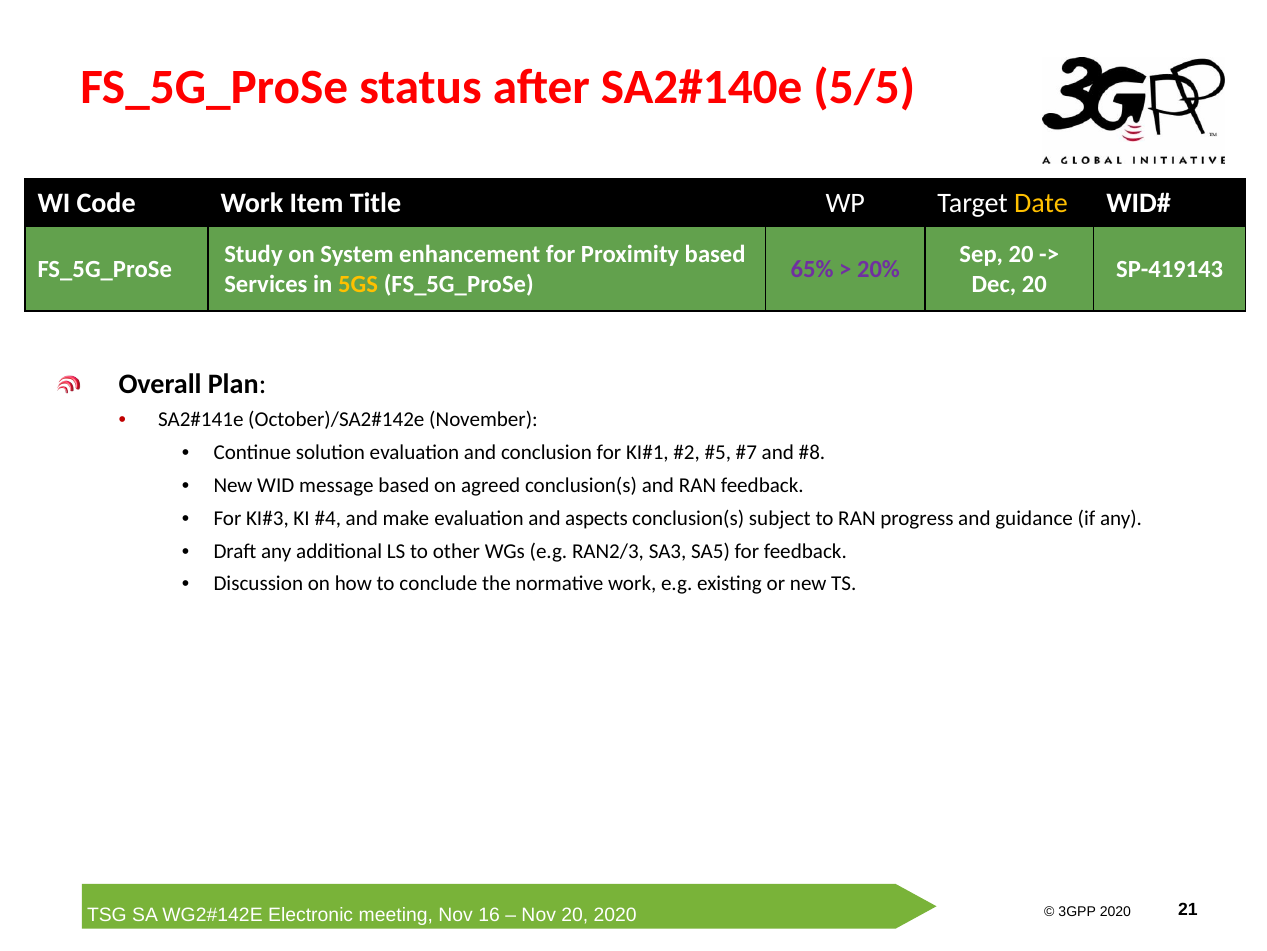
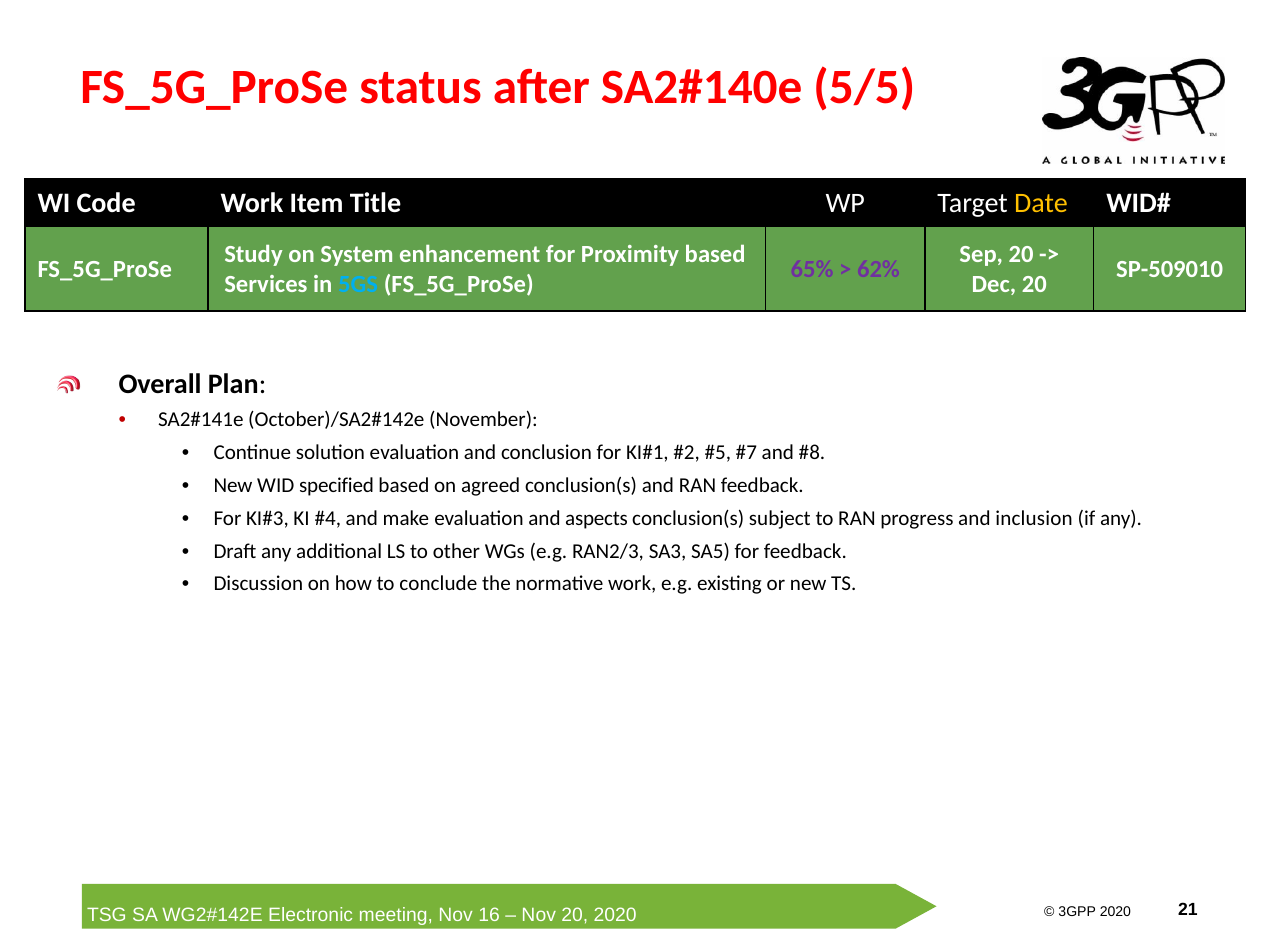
20%: 20% -> 62% (879, 269)
SP-419143: SP-419143 -> SP-509010 (1170, 269)
5GS colour: yellow -> light blue (358, 284)
message: message -> specified (337, 485)
guidance: guidance -> inclusion (1034, 518)
